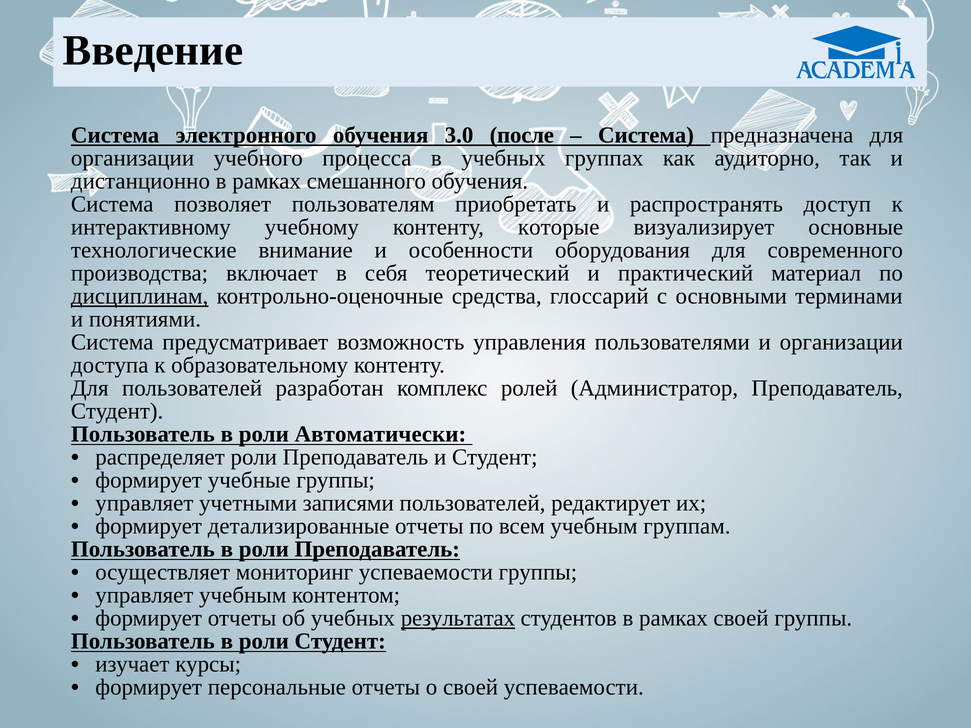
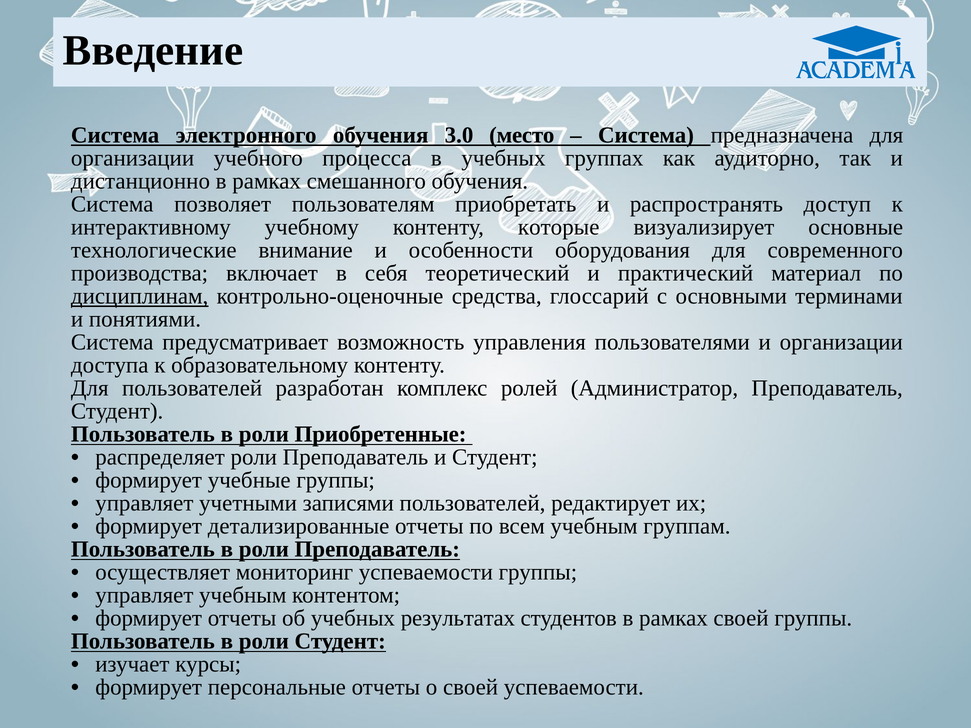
после: после -> место (522, 135)
Автоматически: Автоматически -> Приобретенные (380, 434)
результатах underline: present -> none (458, 619)
